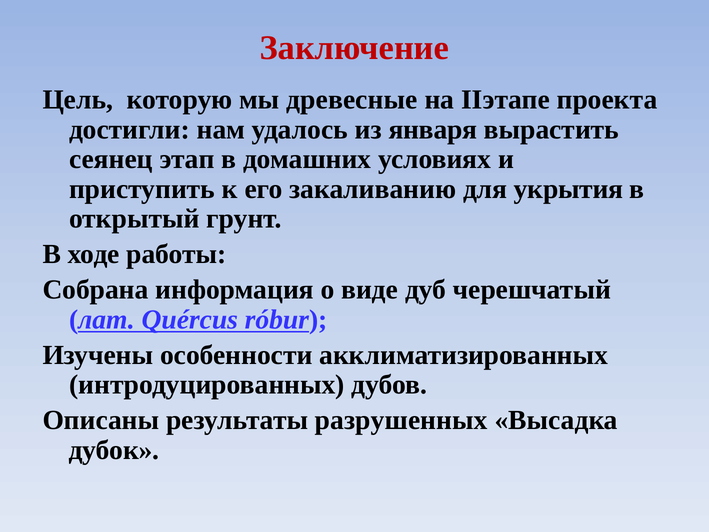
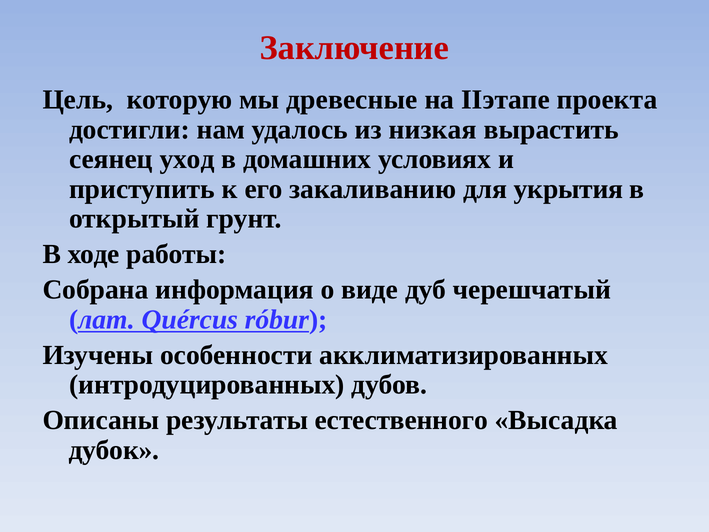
января: января -> низкая (433, 129)
этап: этап -> уход (187, 159)
разрушенных: разрушенных -> естественного (401, 420)
